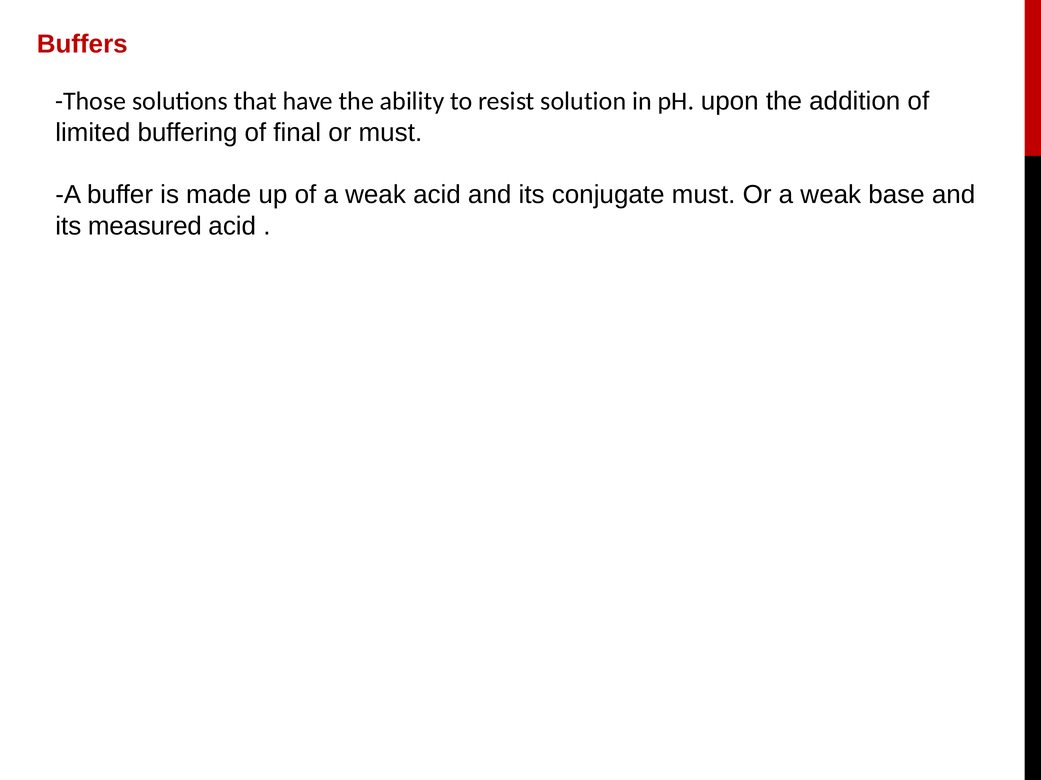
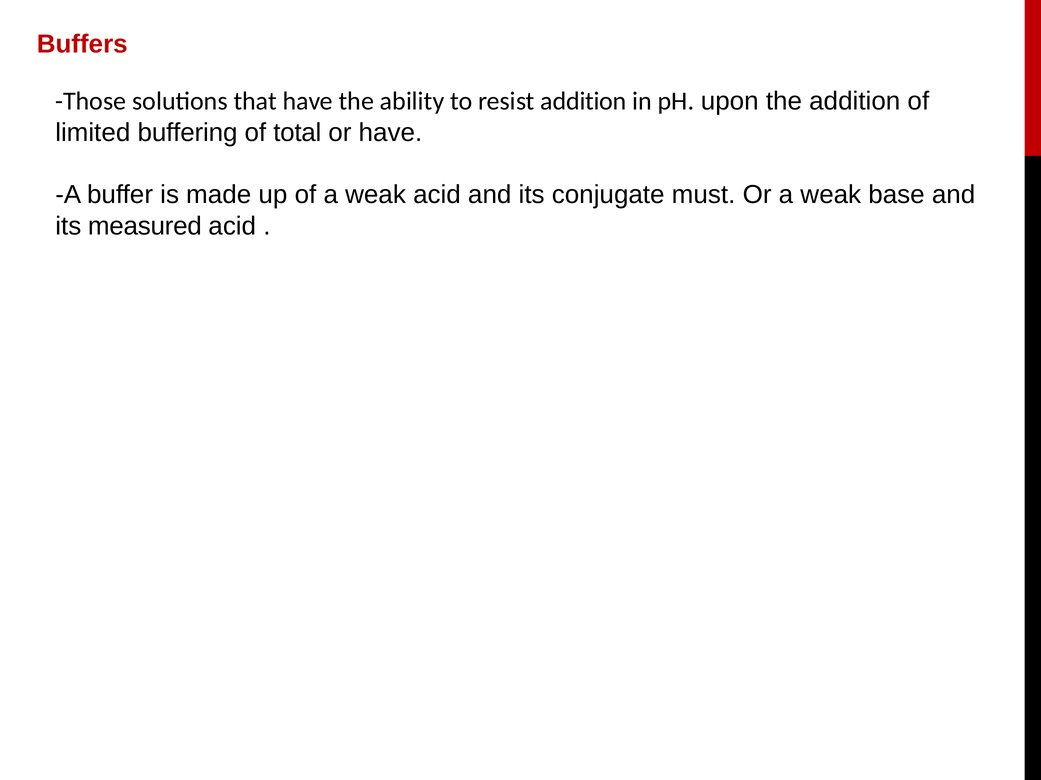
resist solution: solution -> addition (584, 101)
final: final -> total (297, 133)
or must: must -> have (390, 133)
